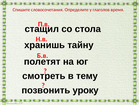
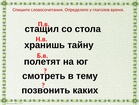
уроку: уроку -> каких (85, 90)
